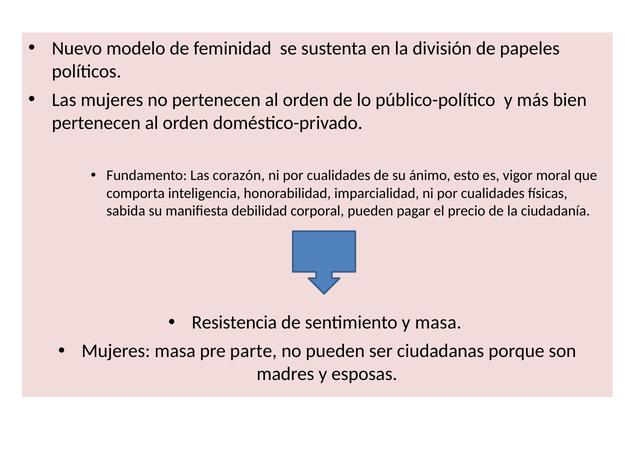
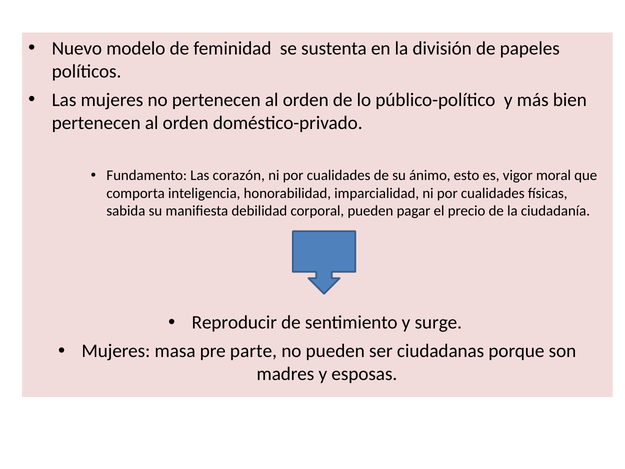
Resistencia: Resistencia -> Reproducir (234, 322)
y masa: masa -> surge (438, 322)
